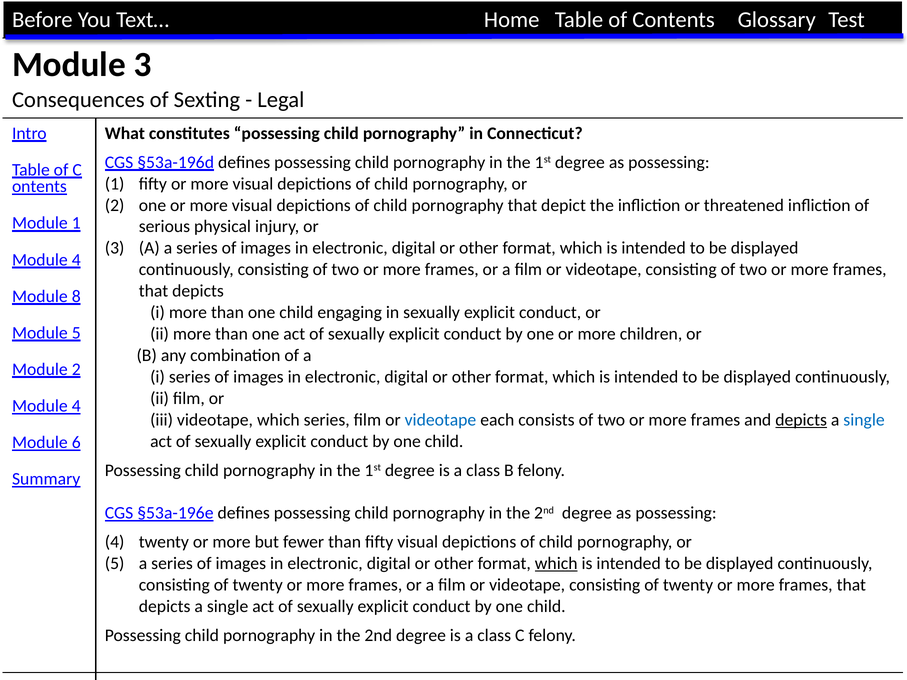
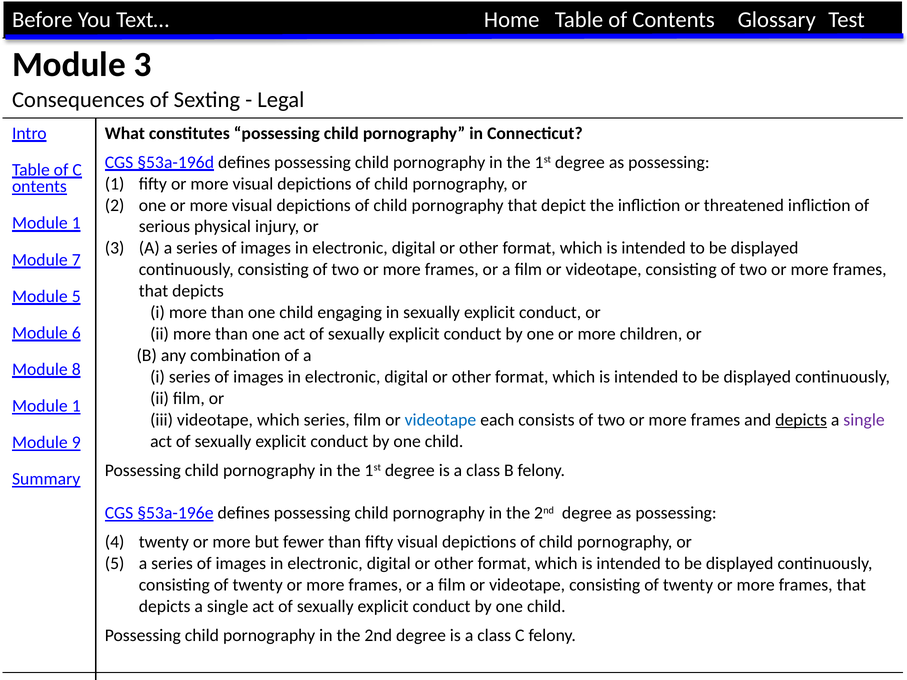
4: 4 -> 7 (76, 260)
Module 8: 8 -> 5 (76, 296)
Module 5: 5 -> 6 (76, 333)
Module 2: 2 -> 8 (76, 370)
4: 4 -> 1 (76, 406)
single colour: blue -> purple (864, 420)
6: 6 -> 9 (76, 443)
which underline: present -> none (556, 564)
